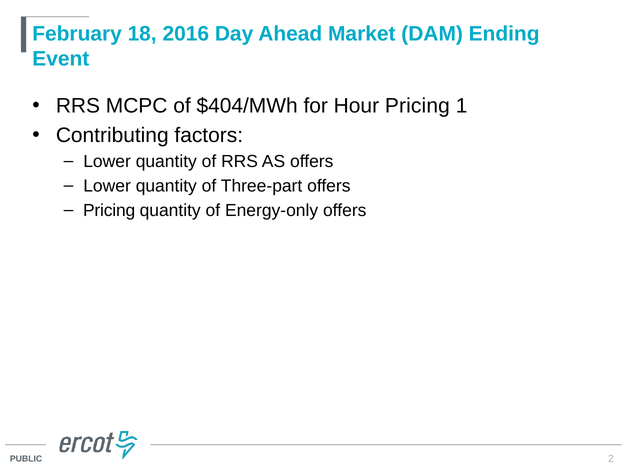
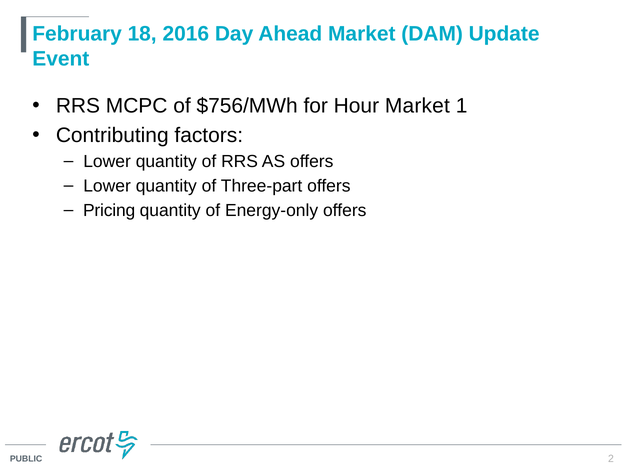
Ending: Ending -> Update (504, 34)
$404/MWh: $404/MWh -> $756/MWh (247, 106)
Hour Pricing: Pricing -> Market (417, 106)
